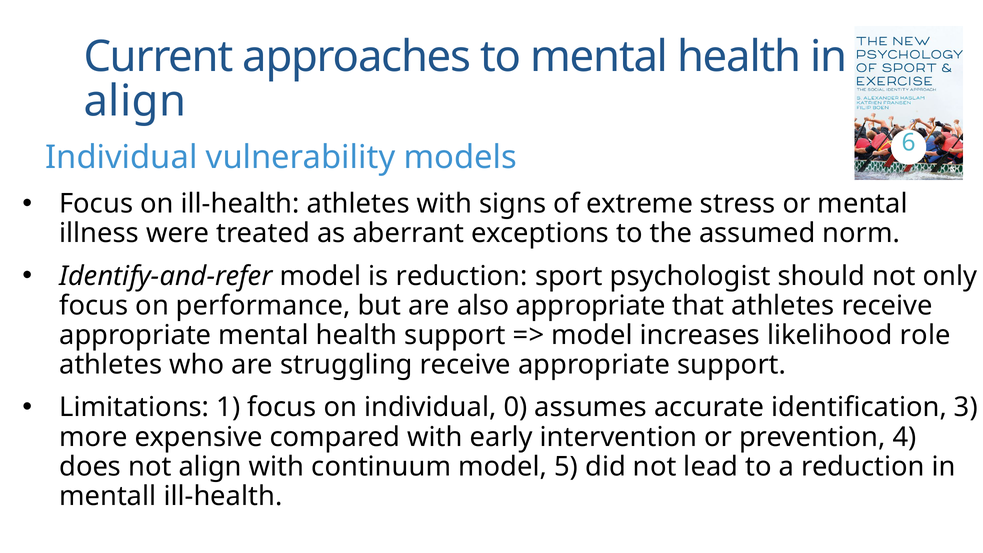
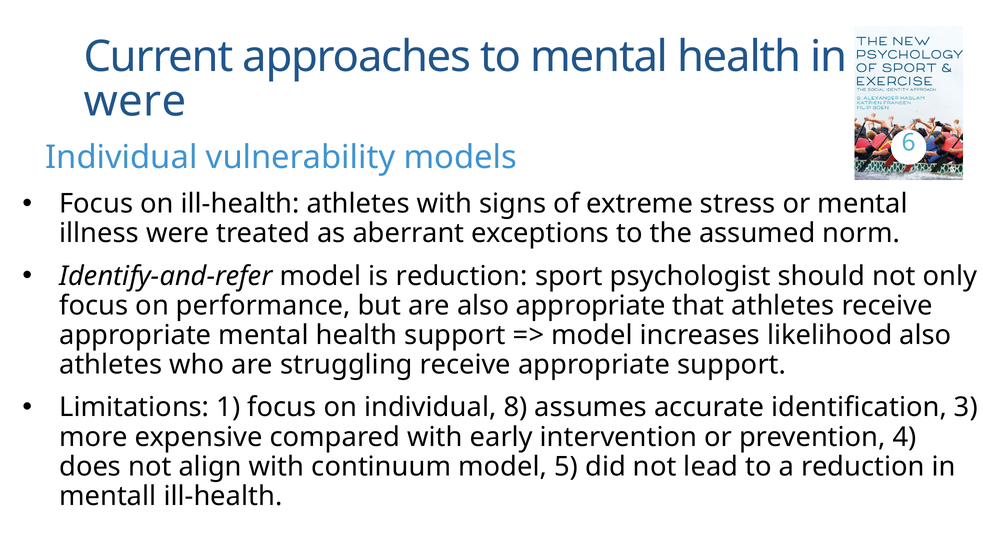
align: align -> were (135, 101)
likelihood role: role -> also (925, 335)
0: 0 -> 8 (515, 407)
